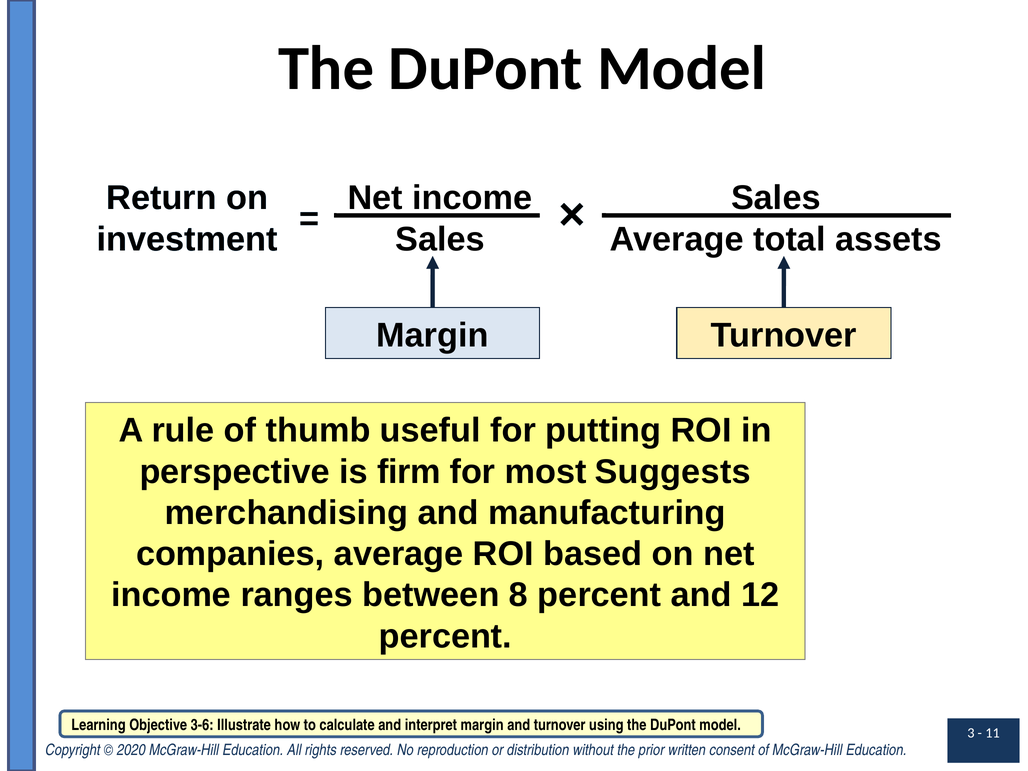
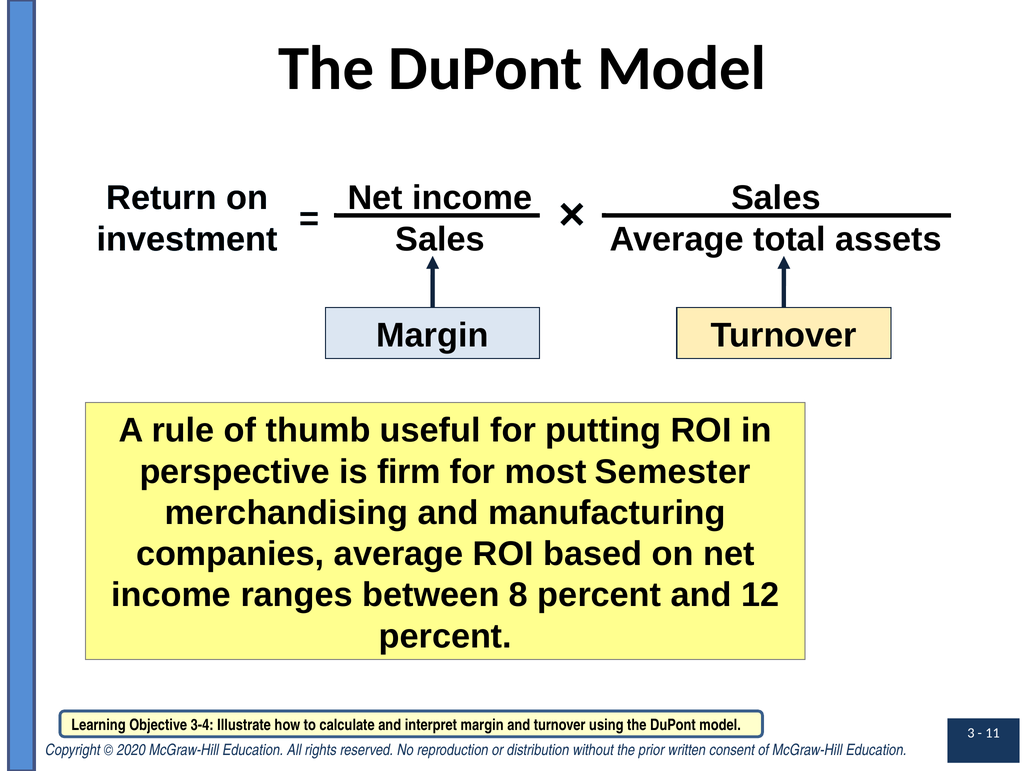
Suggests: Suggests -> Semester (673, 472)
3-6: 3-6 -> 3-4 (202, 725)
